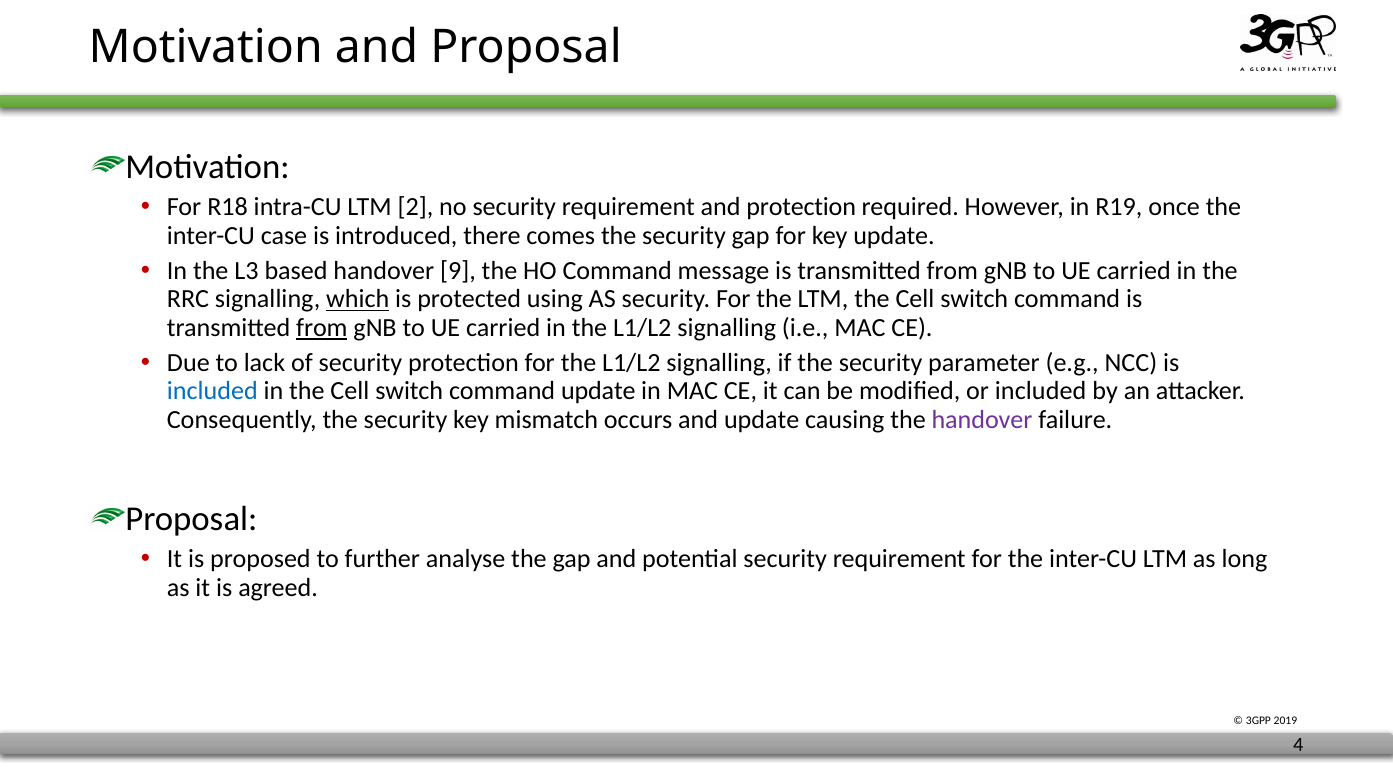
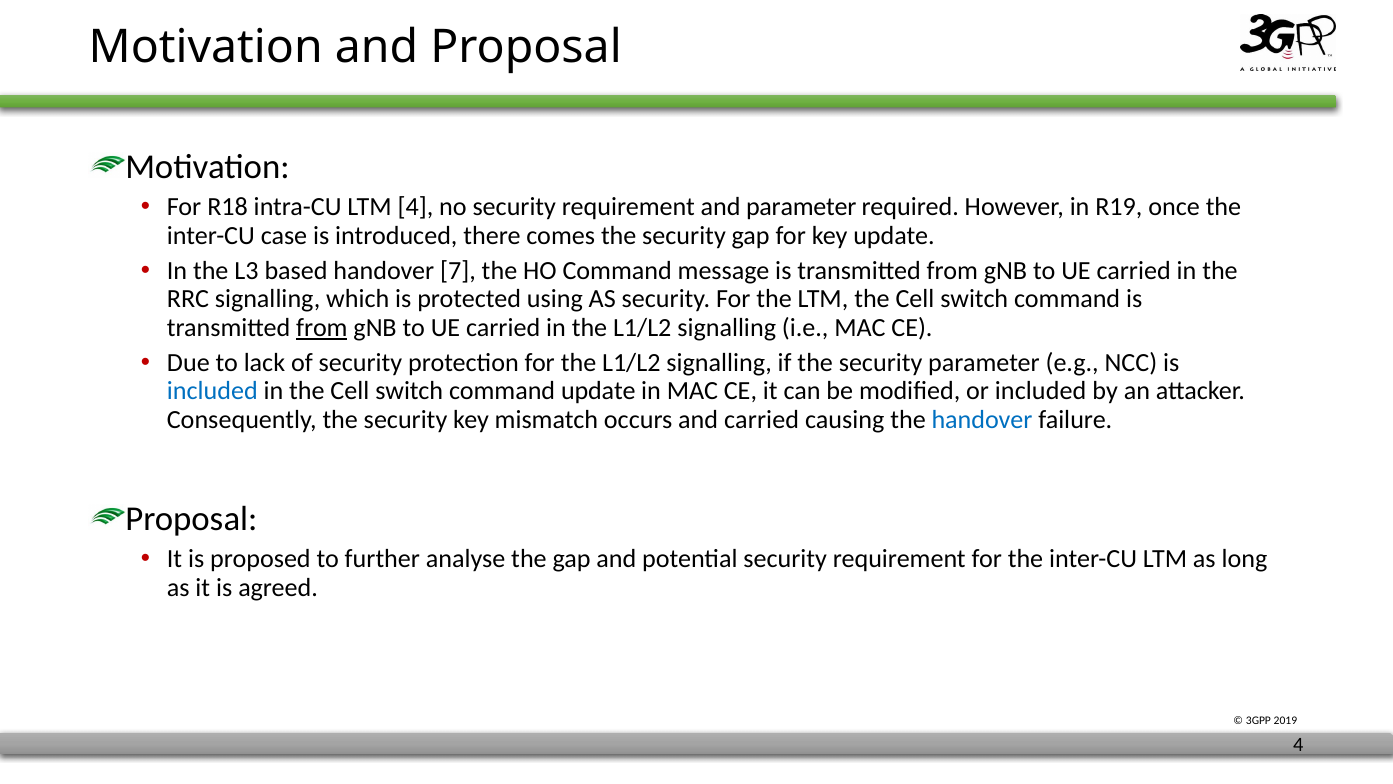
LTM 2: 2 -> 4 (415, 207)
and protection: protection -> parameter (801, 207)
9: 9 -> 7 (458, 271)
which underline: present -> none (358, 299)
and update: update -> carried (762, 419)
handover colour: purple -> blue (982, 419)
